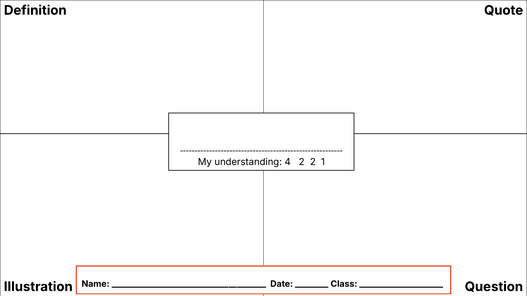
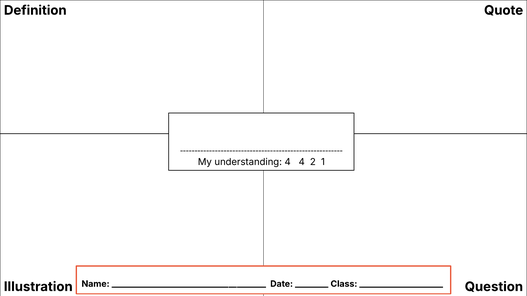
4 2: 2 -> 4 (302, 162)
